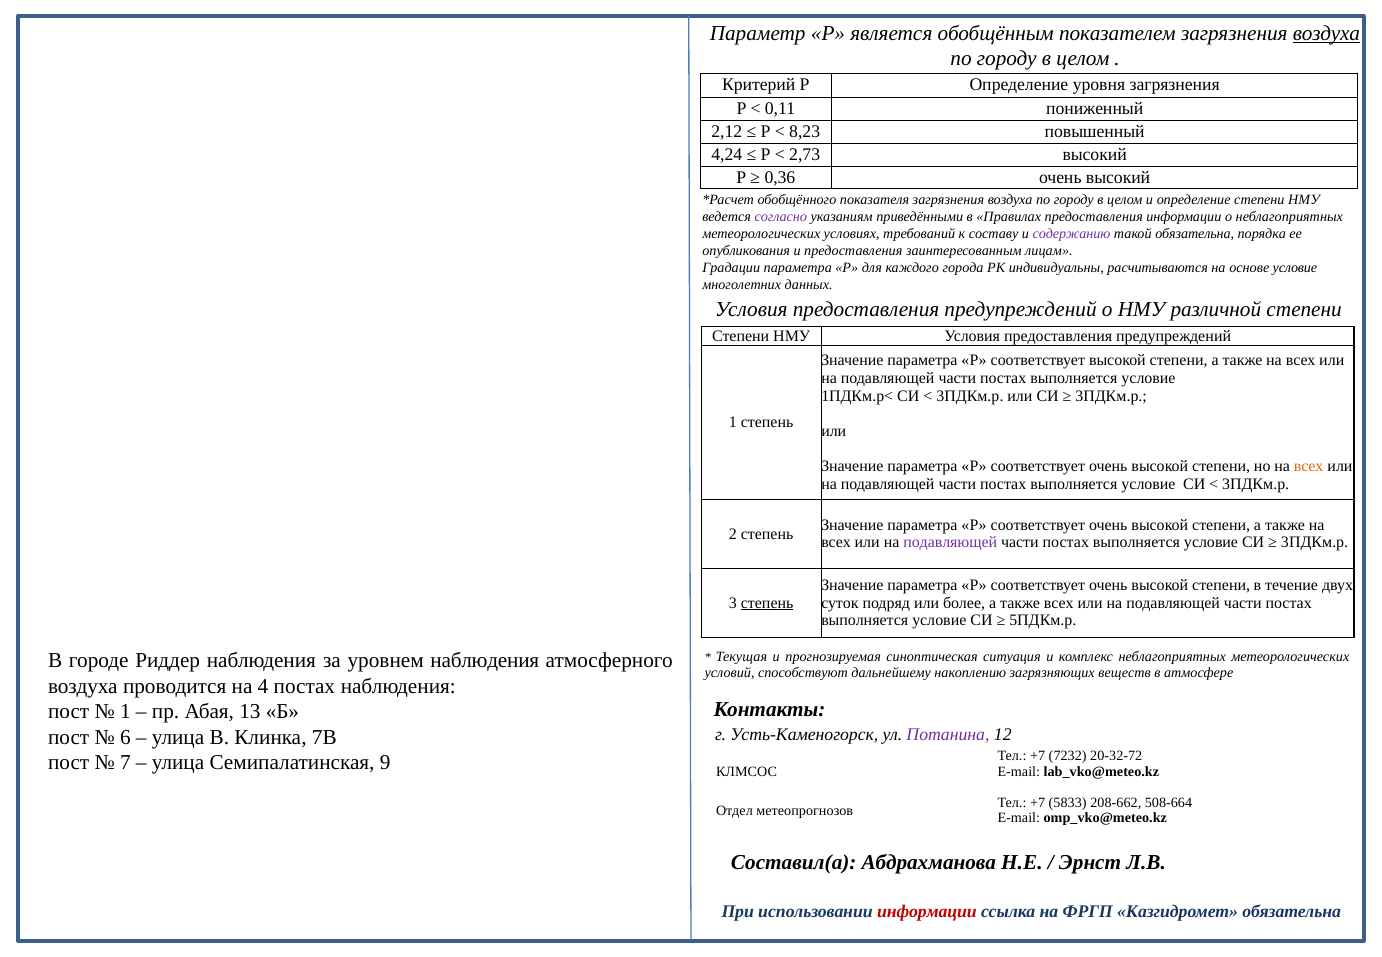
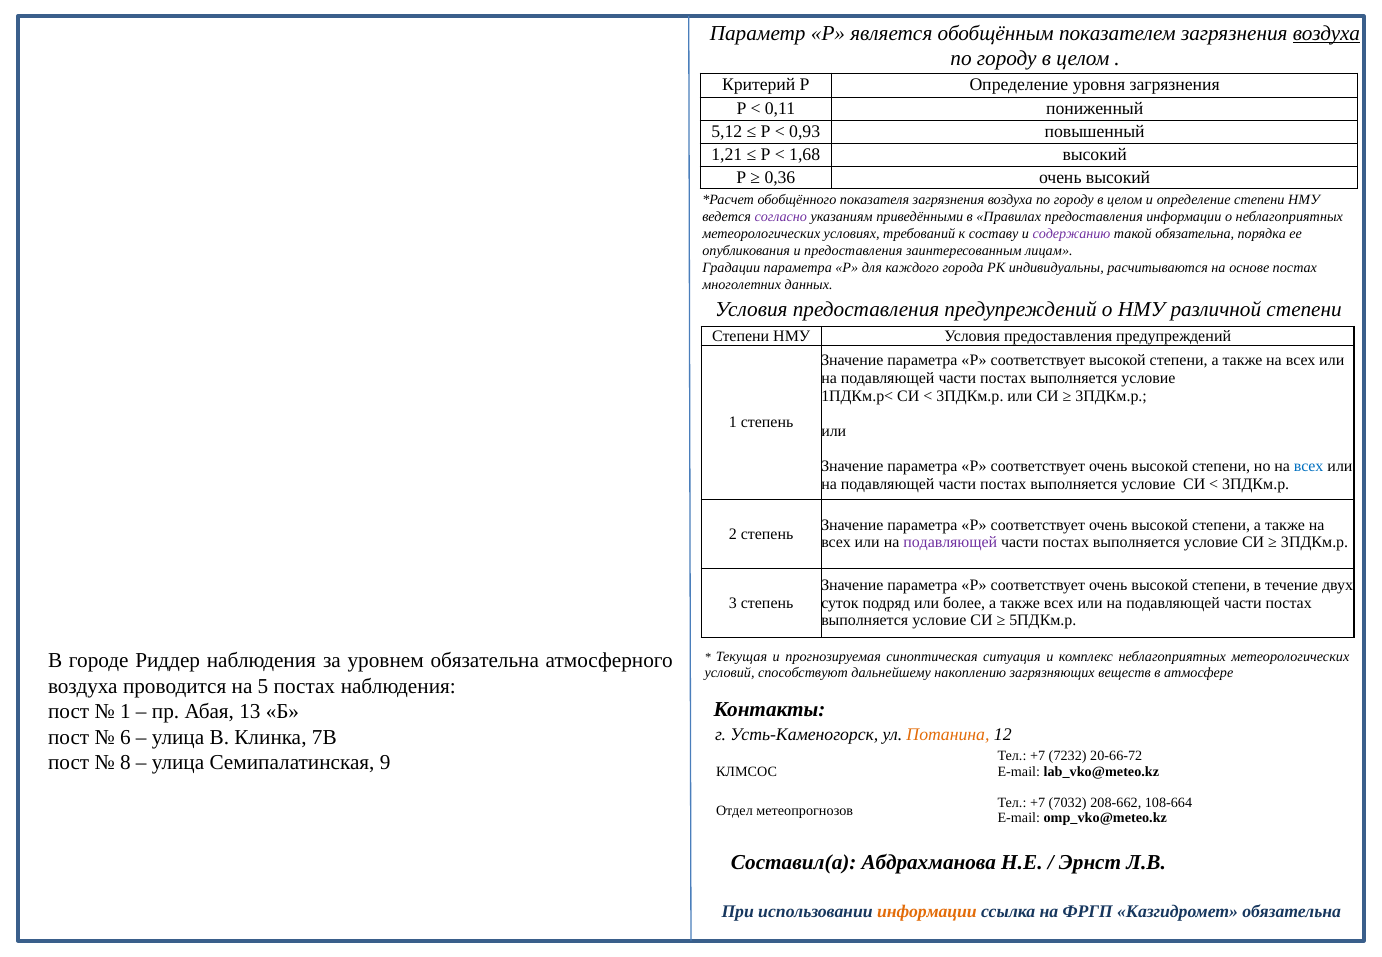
2,12: 2,12 -> 5,12 (727, 132)
8,23: 8,23 -> 0,93 (805, 132)
4,24: 4,24 -> 1,21 (727, 154)
2,73: 2,73 -> 1,68 (805, 154)
основе условие: условие -> постах (1295, 268)
всех colour: orange -> blue (1309, 467)
степень underline: present -> none (767, 603)
уровнем наблюдения: наблюдения -> обязательна (485, 660)
4: 4 -> 5 (263, 686)
Потанина colour: purple -> orange (948, 735)
20-32-72: 20-32-72 -> 20-66-72 (1116, 756)
7: 7 -> 8 (125, 763)
5833: 5833 -> 7032 (1068, 802)
508-664: 508-664 -> 108-664 (1168, 802)
информации colour: red -> orange (927, 911)
